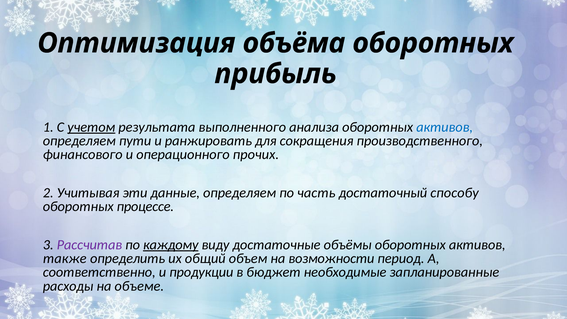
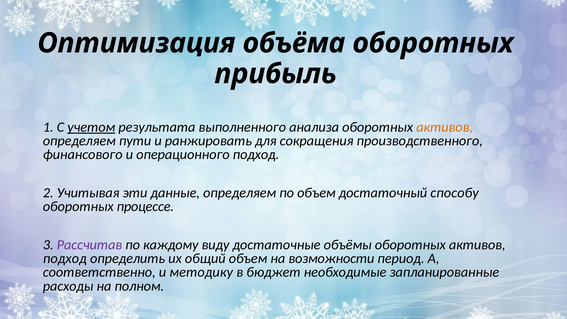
активов colour: blue -> orange (445, 127)
операционного прочих: прочих -> подход (256, 155)
по часть: часть -> объем (316, 193)
каждому underline: present -> none (171, 245)
также: также -> подход (65, 258)
продукции: продукции -> методику (201, 272)
объеме: объеме -> полном (139, 286)
